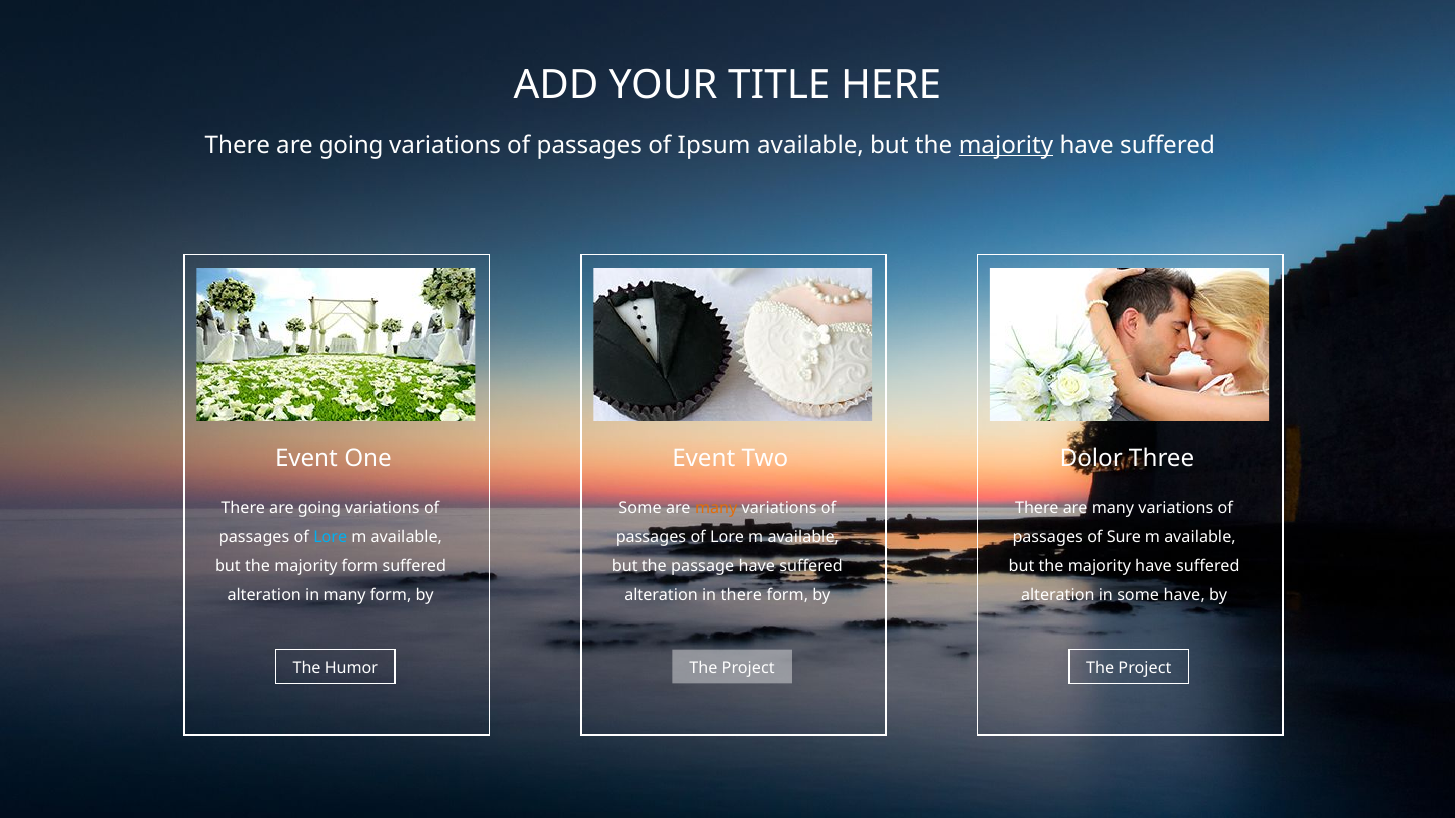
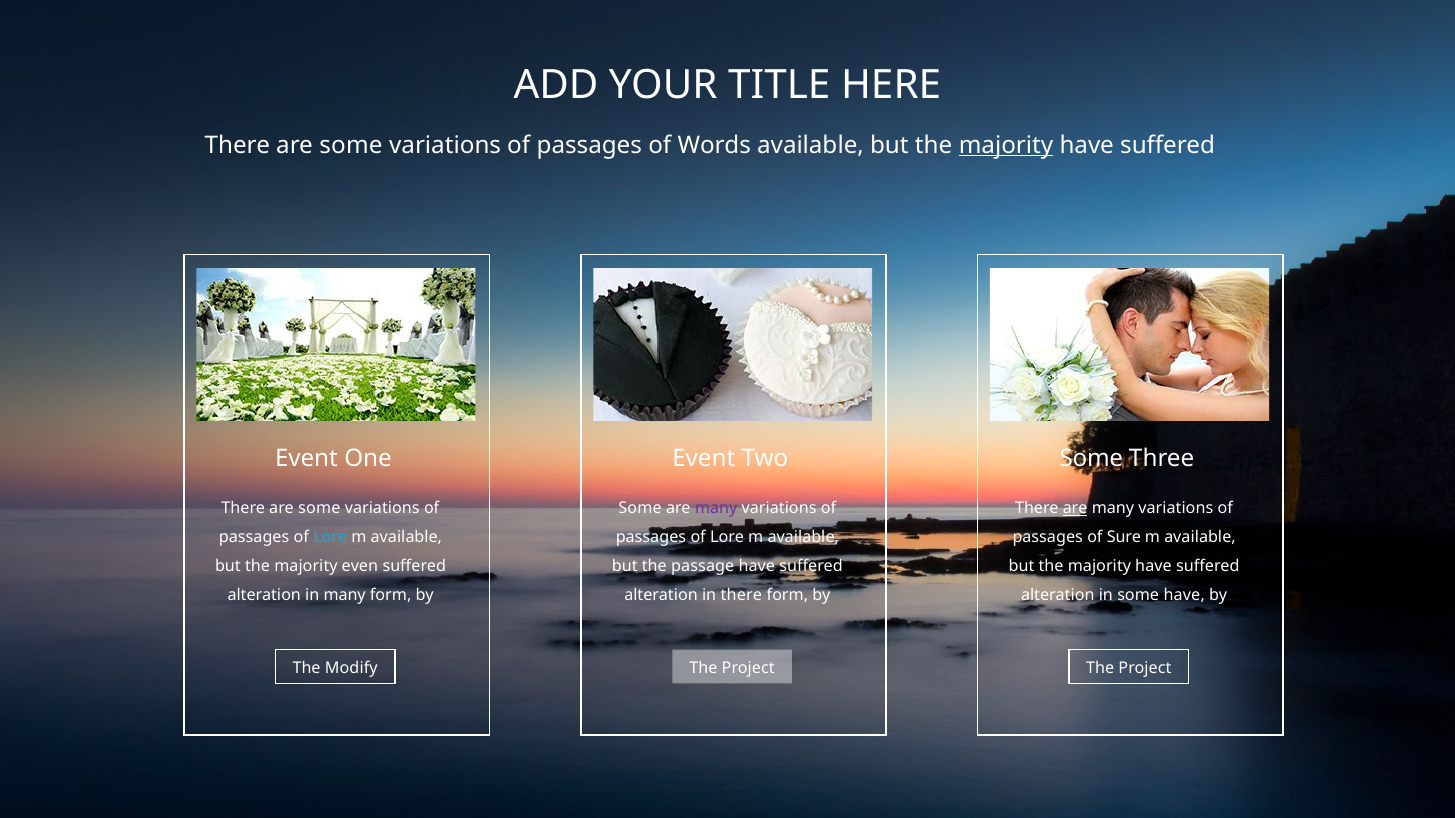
going: going -> some (351, 145)
Ipsum: Ipsum -> Words (714, 145)
Dolor: Dolor -> Some (1091, 459)
going: going -> some (319, 508)
many colour: orange -> purple (716, 508)
are underline: none -> present (1075, 508)
majority form: form -> even (360, 566)
Humor: Humor -> Modify (351, 668)
